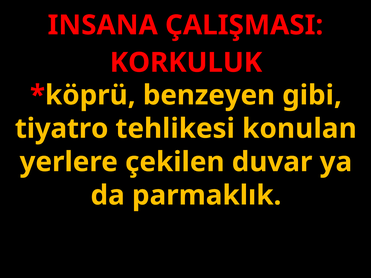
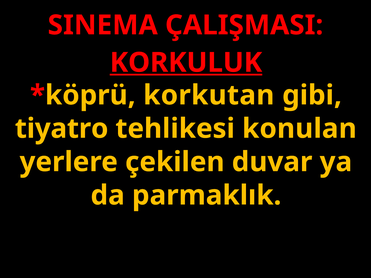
INSANA: INSANA -> SINEMA (103, 25)
KORKULUK underline: none -> present (186, 63)
benzeyen: benzeyen -> korkutan (209, 95)
